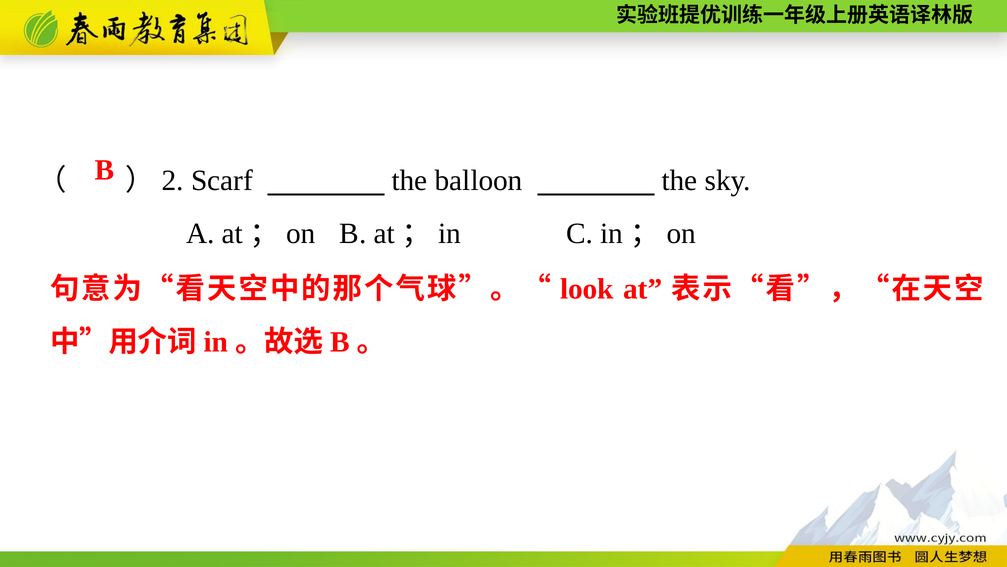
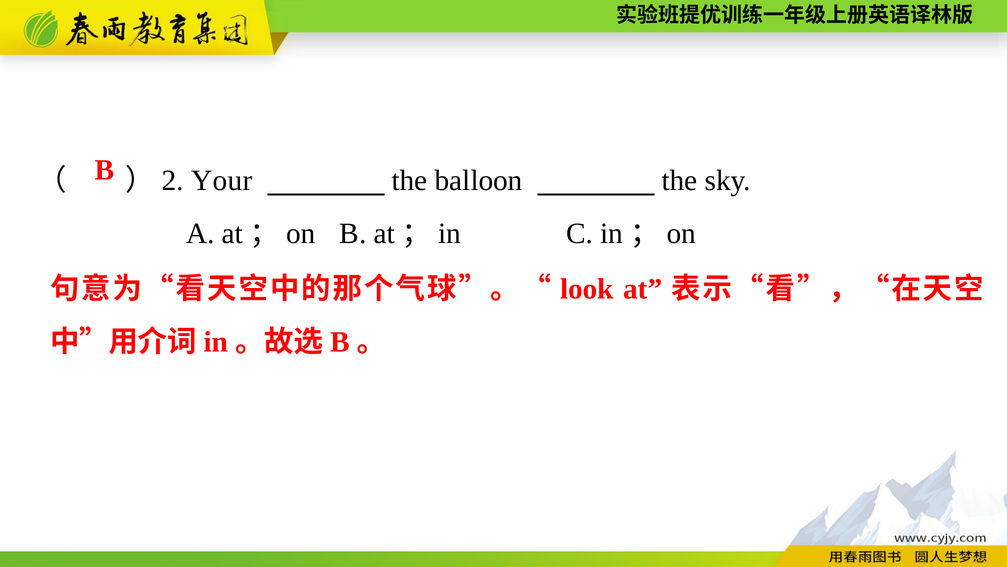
Scarf: Scarf -> Your (222, 180)
